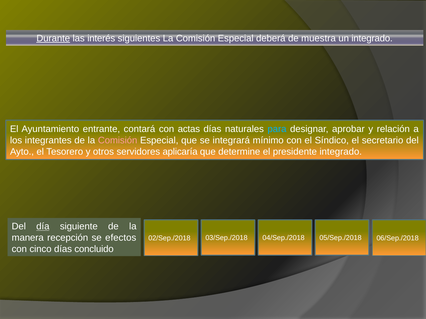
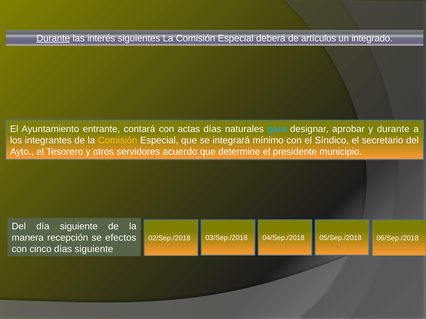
muestra: muestra -> artículos (319, 38)
y relación: relación -> durante (393, 129)
Comisión colour: pink -> yellow (118, 141)
aplicaría: aplicaría -> acuerdo (180, 152)
presidente integrado: integrado -> municipio (341, 152)
día underline: present -> none (43, 227)
días concluido: concluido -> siguiente (94, 249)
